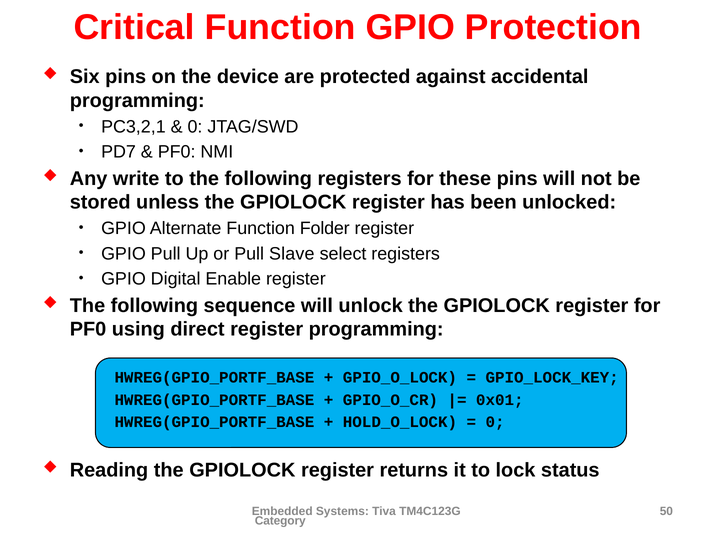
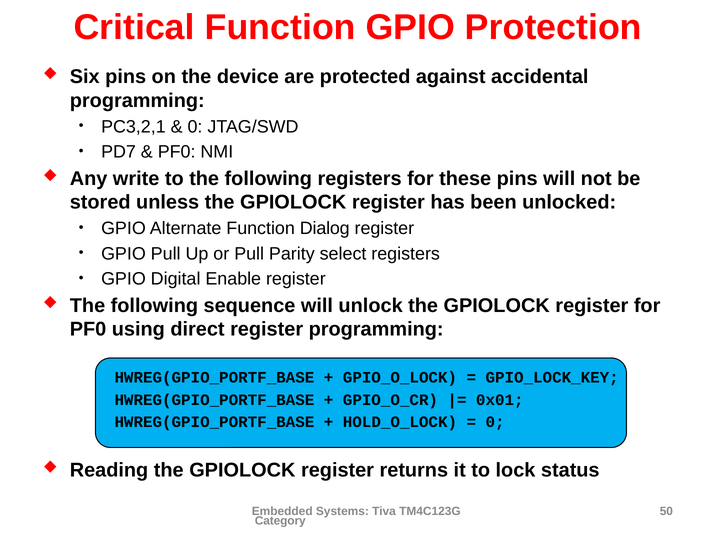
Folder: Folder -> Dialog (325, 229)
Slave: Slave -> Parity (292, 254)
